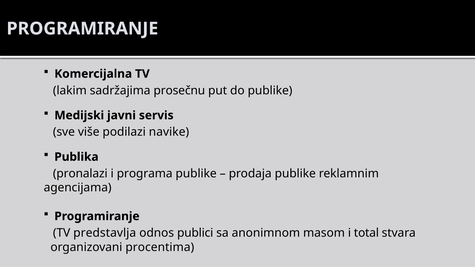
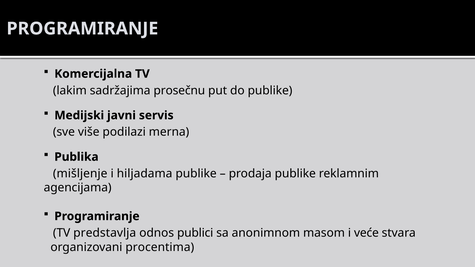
navike: navike -> merna (169, 132)
pronalazi: pronalazi -> mišljenje (80, 174)
programa: programa -> hiljadama (145, 174)
total: total -> veće (366, 233)
